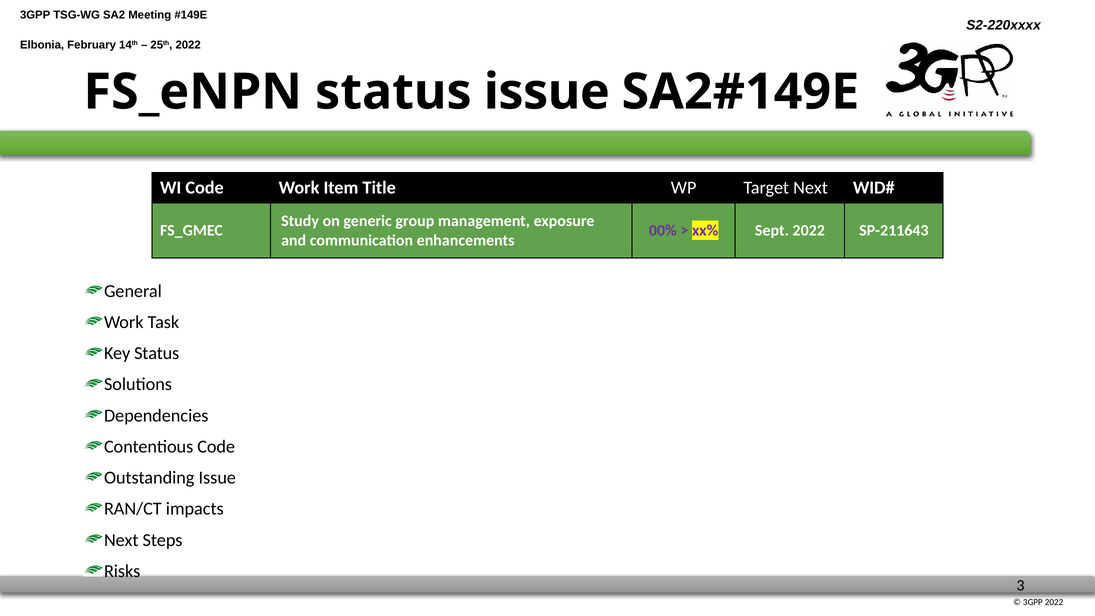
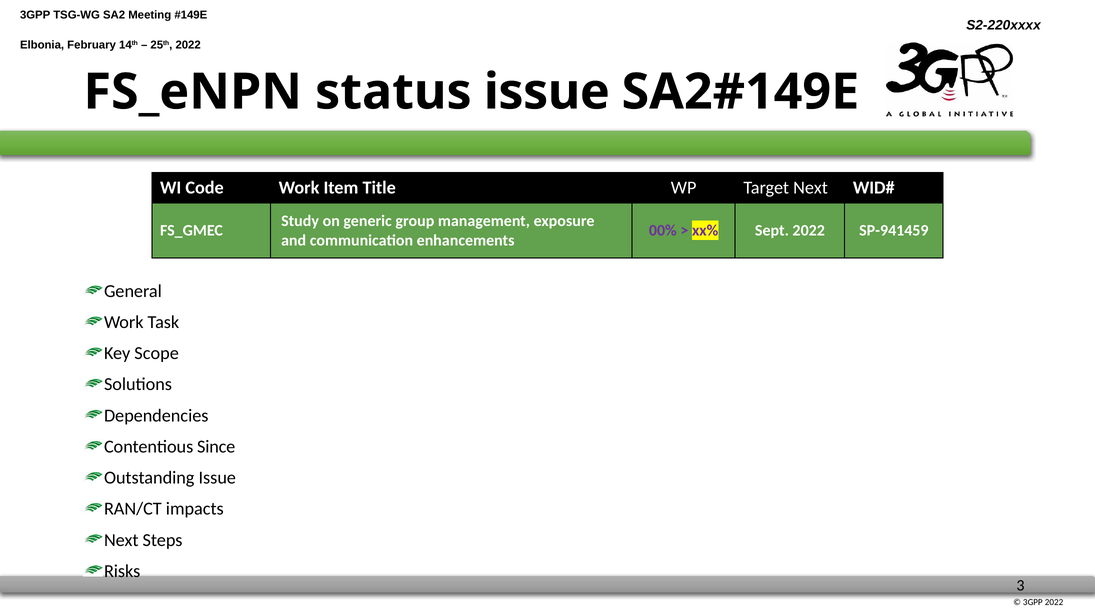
SP-211643: SP-211643 -> SP-941459 (894, 231)
Key Status: Status -> Scope (157, 353)
Contentious Code: Code -> Since (216, 447)
